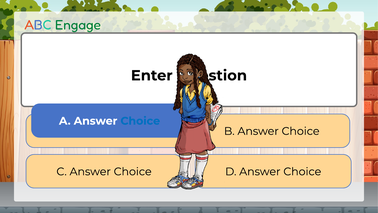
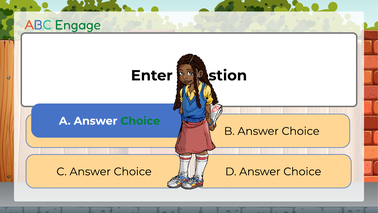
Choice colour: blue -> green (140, 121)
